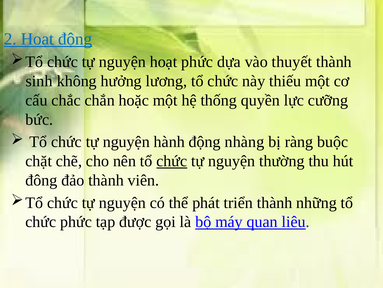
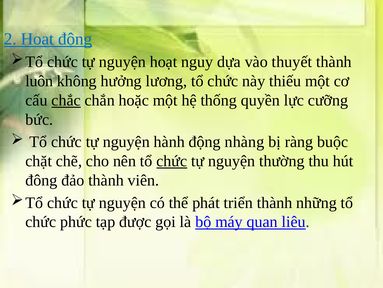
hoạt phức: phức -> nguy (197, 62)
sinh: sinh -> luôn (39, 81)
chắc underline: none -> present (66, 100)
